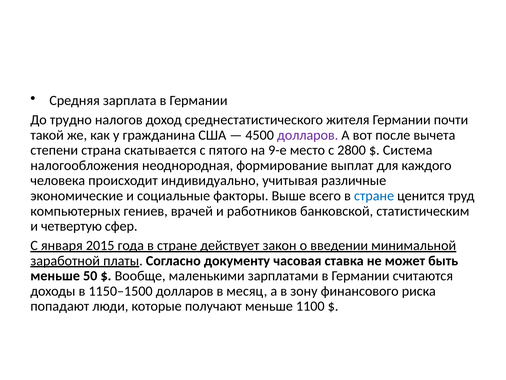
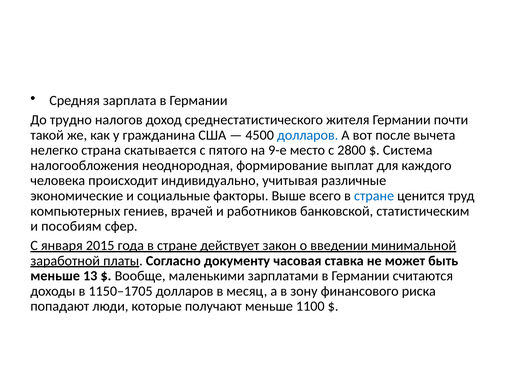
долларов colour: purple -> blue (308, 135)
степени: степени -> нелегко (54, 150)
четвертую: четвертую -> пособиям (71, 226)
50: 50 -> 13 (90, 276)
1150–1500: 1150–1500 -> 1150–1705 (121, 291)
